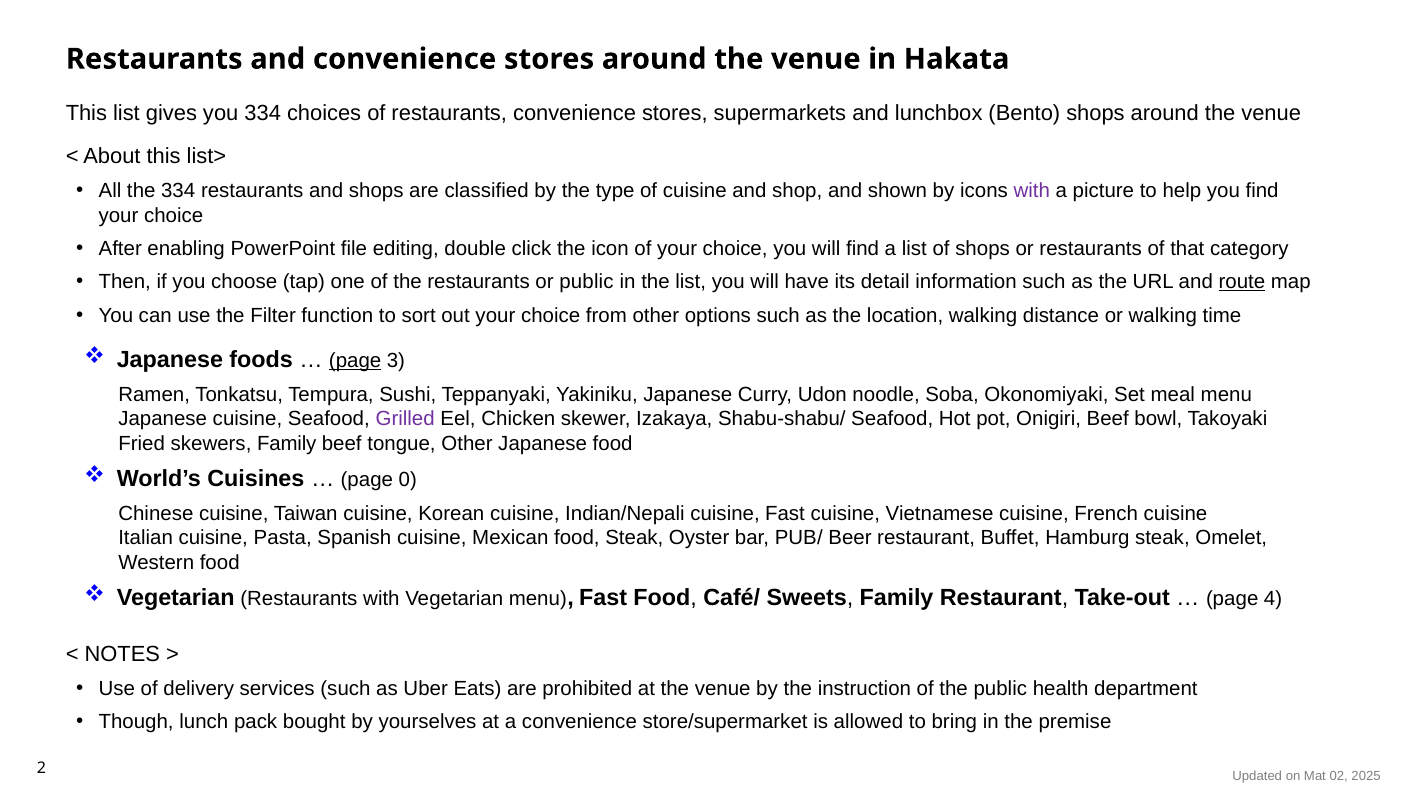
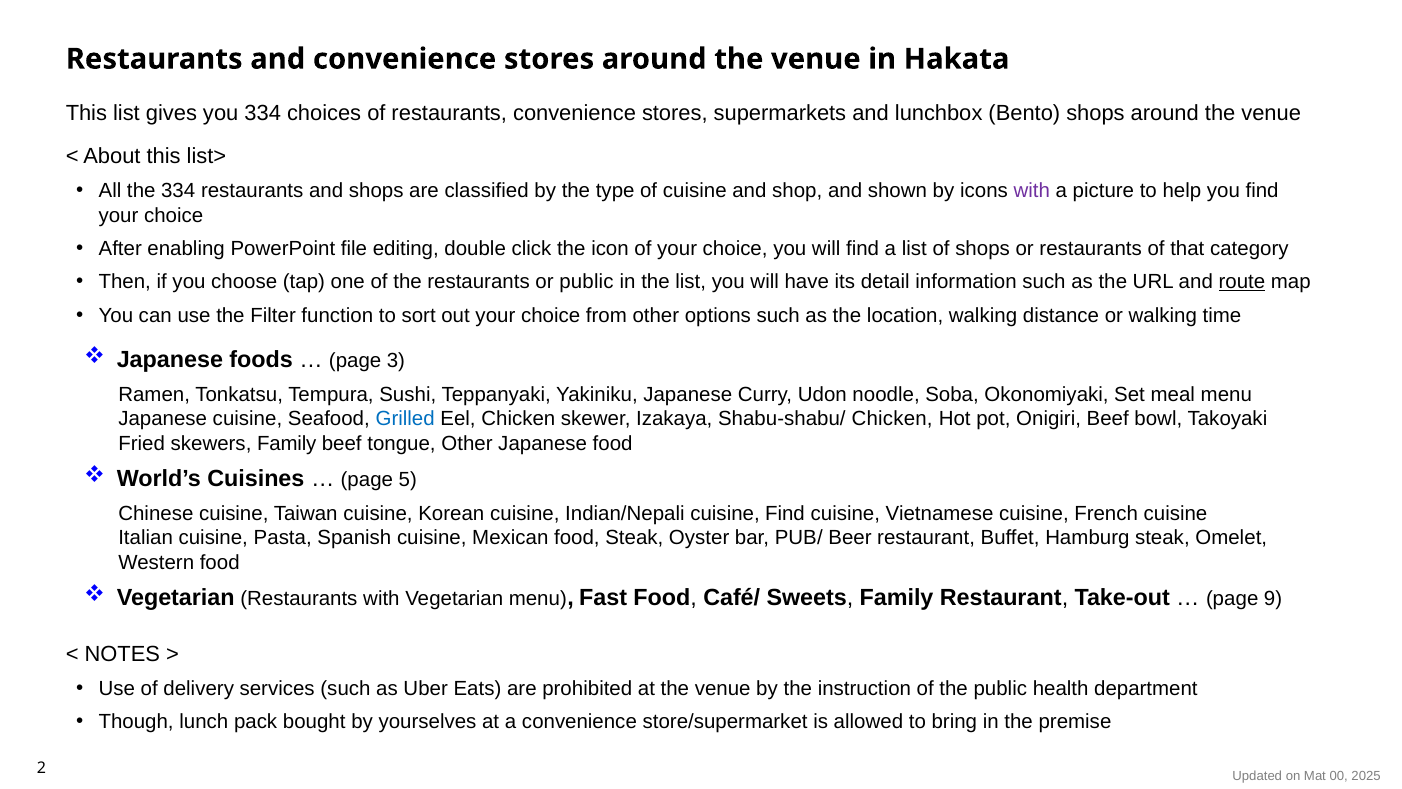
page underline: present -> none (355, 360)
Grilled colour: purple -> blue (405, 419)
Shabu-shabu/ Seafood: Seafood -> Chicken (892, 419)
0: 0 -> 5 (408, 479)
cuisine Fast: Fast -> Find (785, 513)
4: 4 -> 9 (1273, 599)
02: 02 -> 00 (1339, 776)
